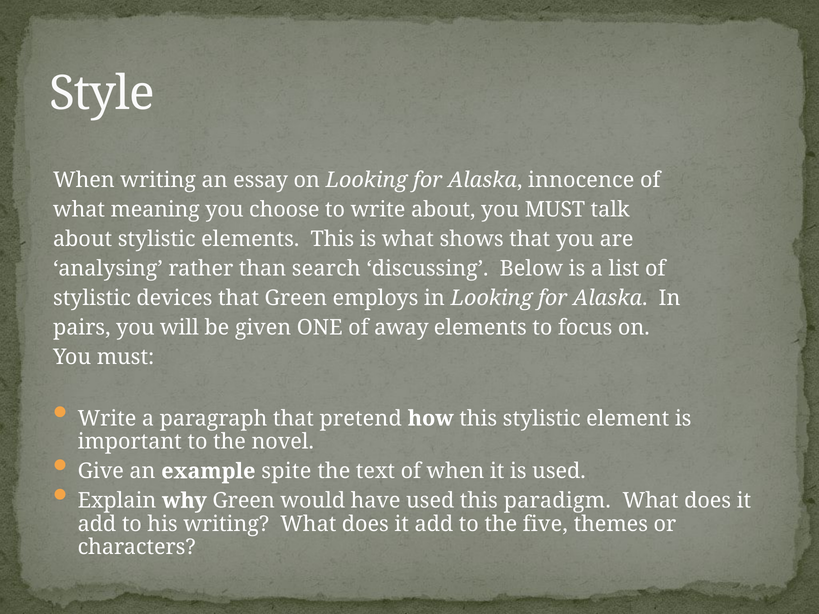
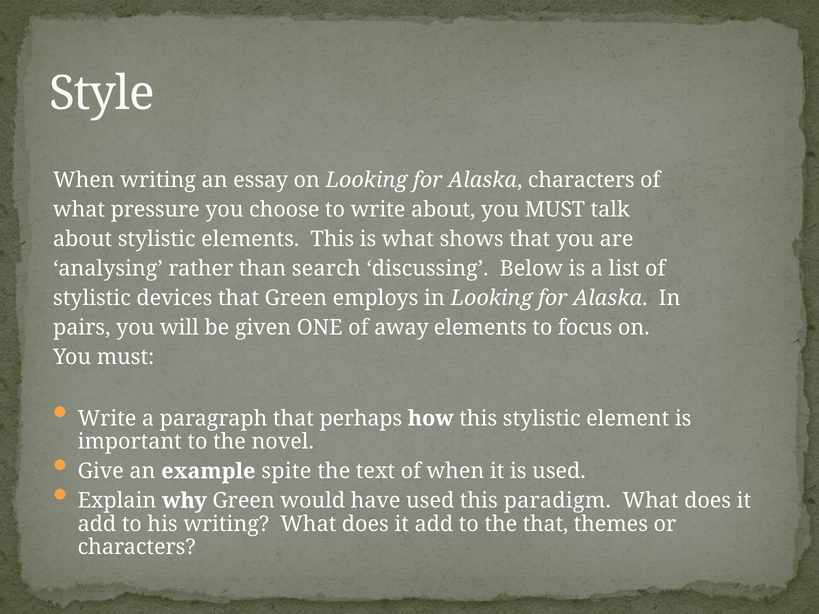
Alaska innocence: innocence -> characters (581, 180)
meaning: meaning -> pressure (155, 210)
pretend: pretend -> perhaps (361, 419)
the five: five -> that (545, 524)
